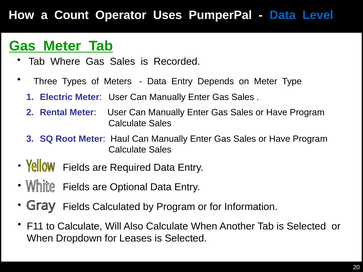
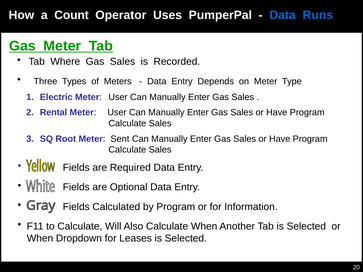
Level: Level -> Runs (318, 15)
Haul: Haul -> Sent (120, 139)
